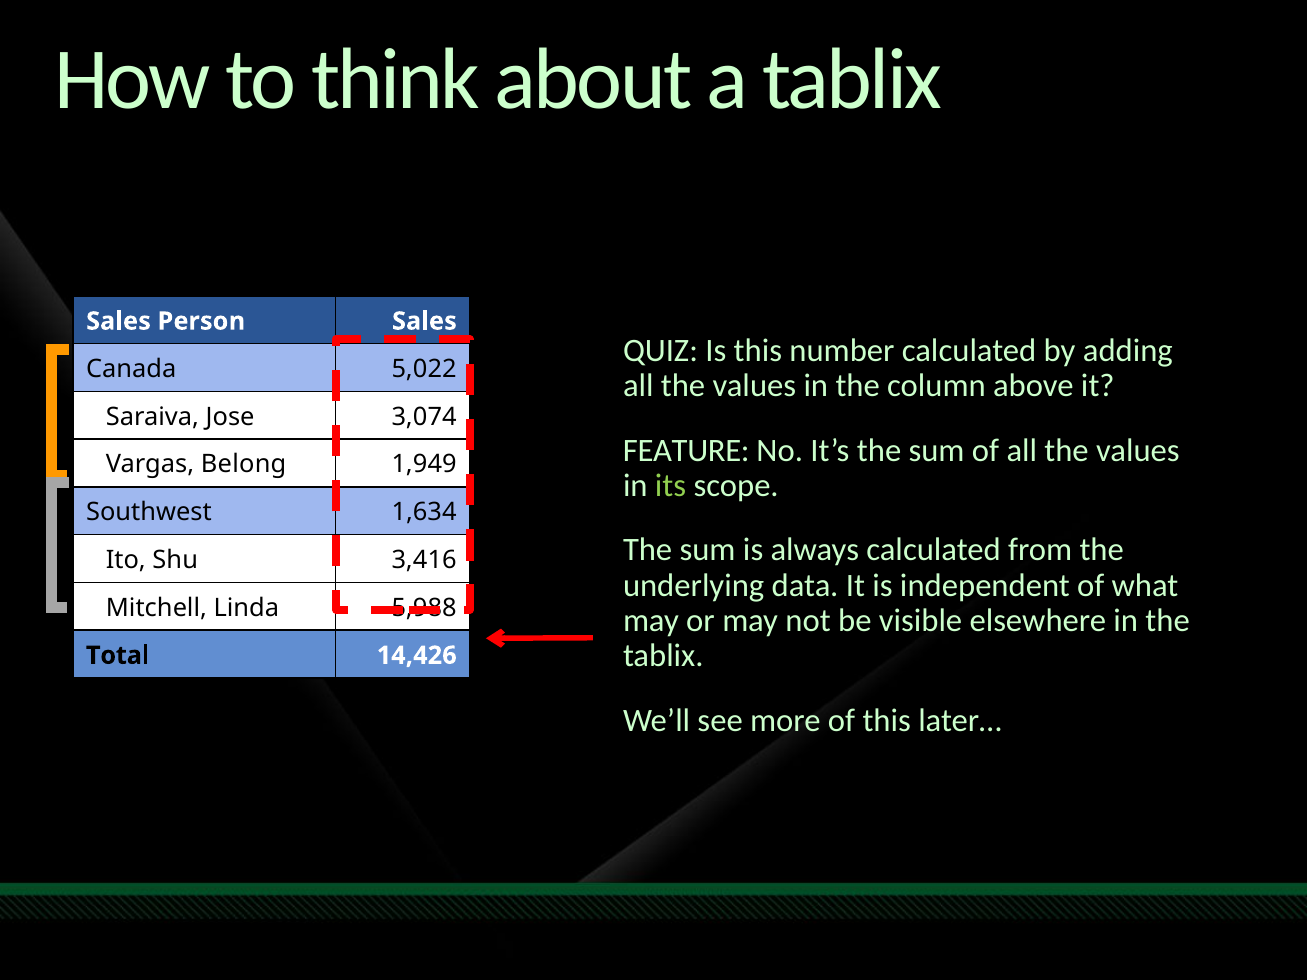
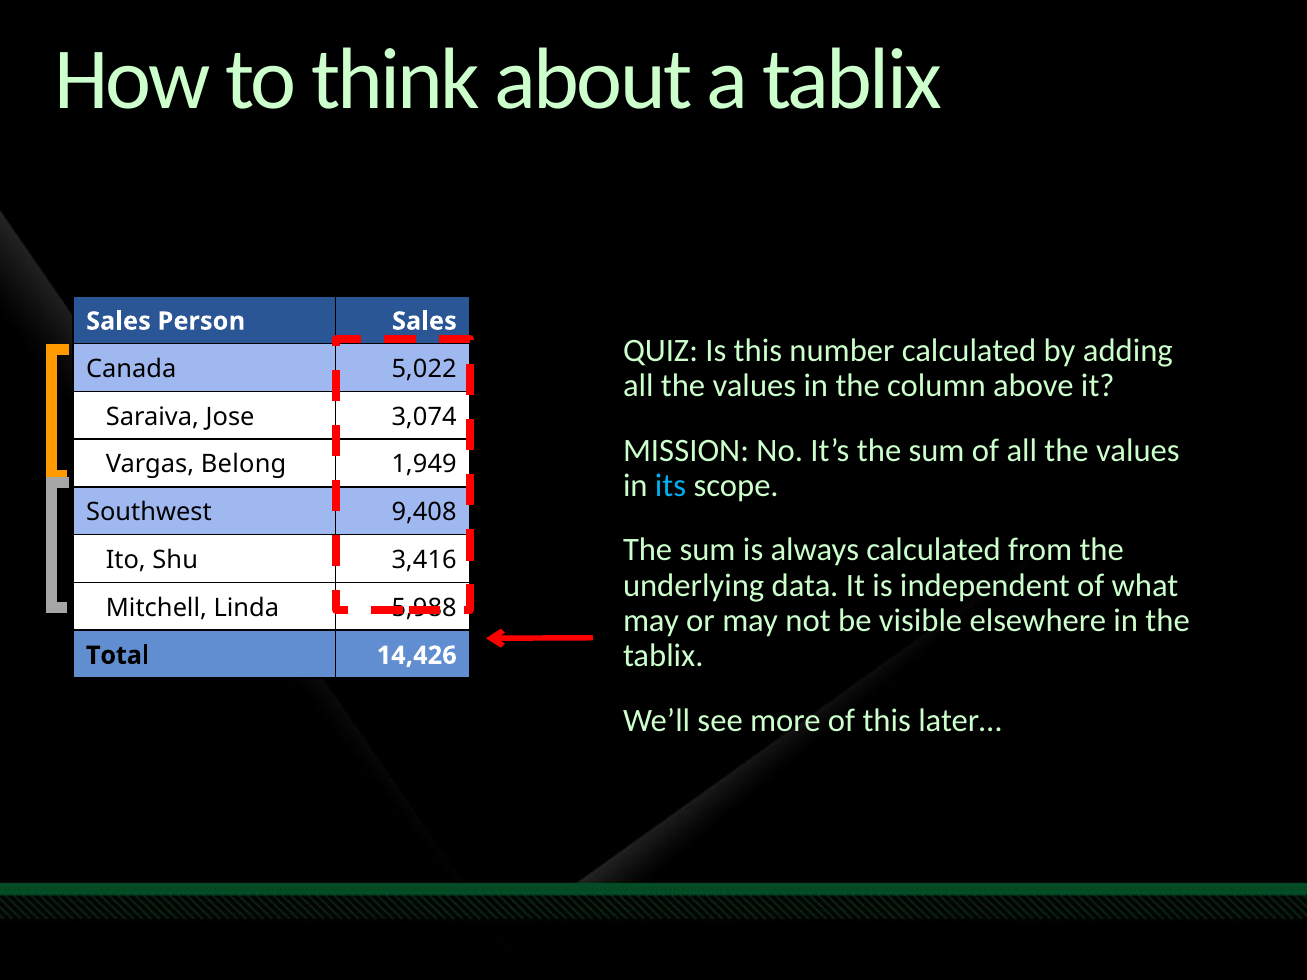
FEATURE: FEATURE -> MISSION (686, 451)
its colour: light green -> light blue (671, 486)
1,634: 1,634 -> 9,408 (424, 512)
